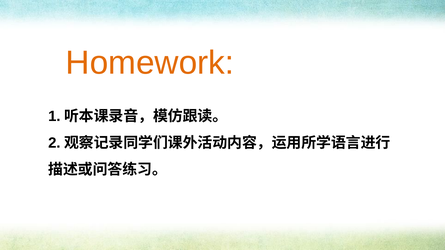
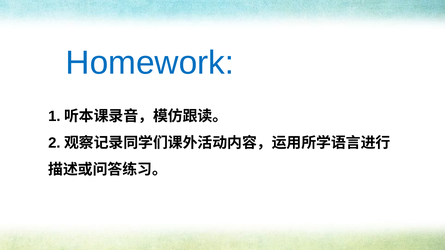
Homework colour: orange -> blue (150, 63)
